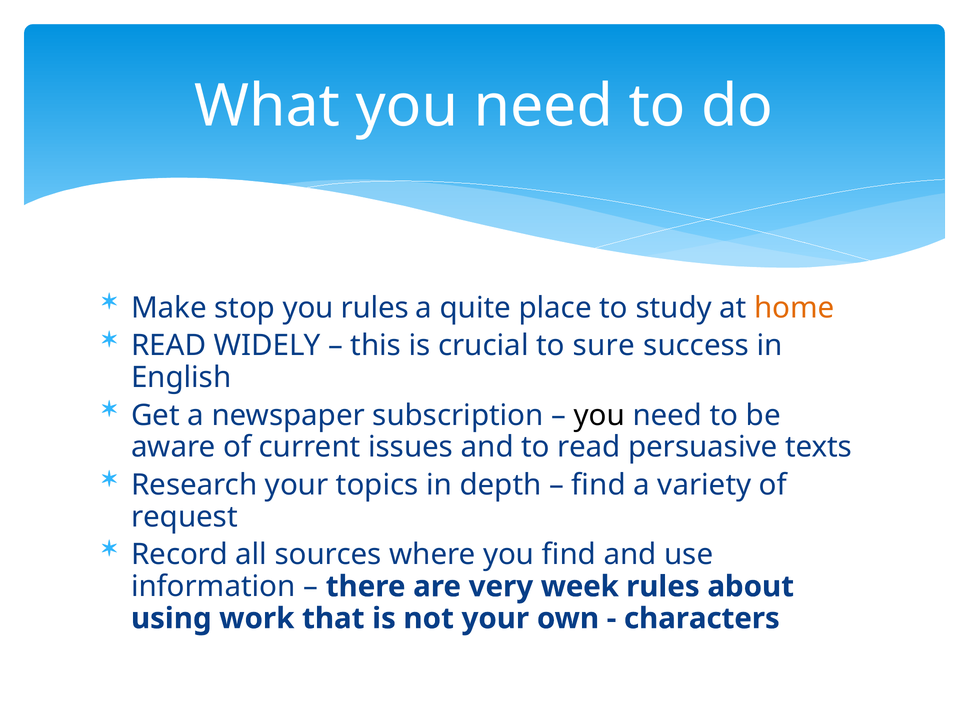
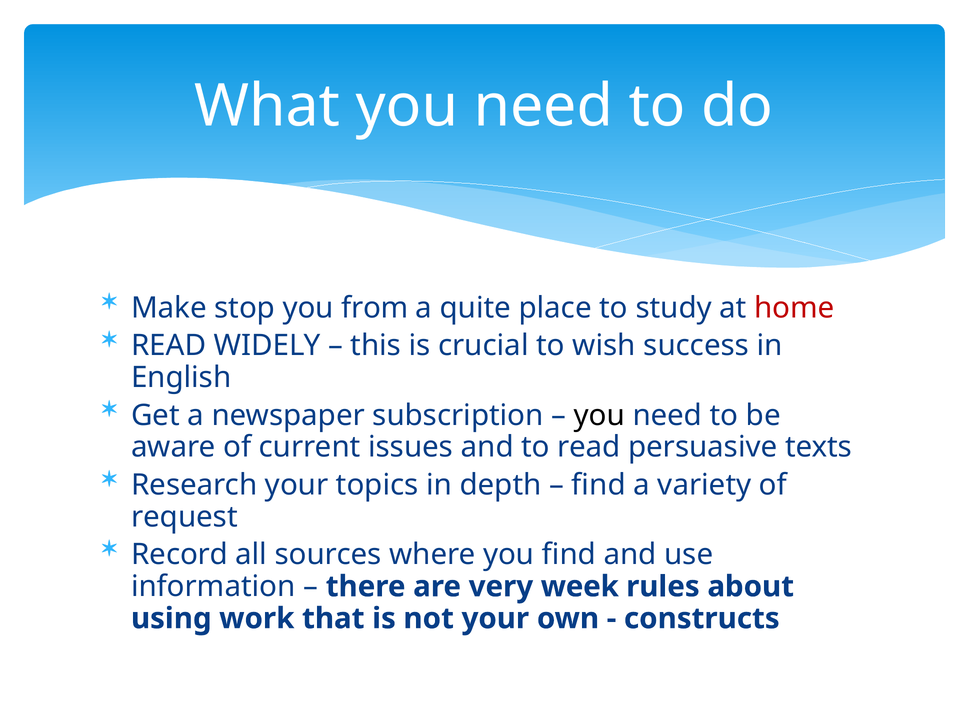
you rules: rules -> from (375, 308)
home colour: orange -> red (794, 308)
sure: sure -> wish (604, 346)
characters: characters -> constructs (702, 618)
